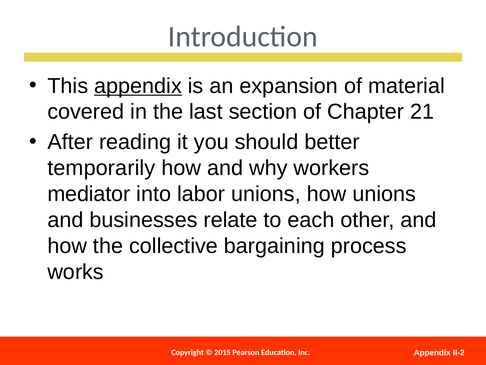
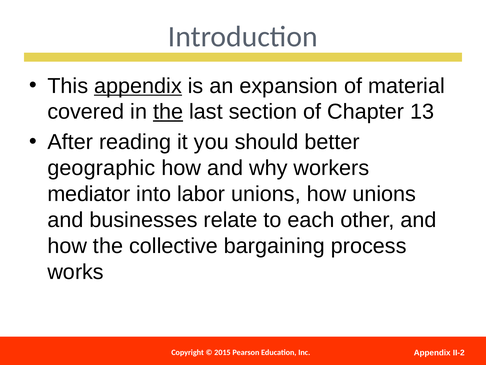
the underline: none -> present (168, 112)
21: 21 -> 13 (422, 112)
temporarily: temporarily -> geographic (101, 168)
